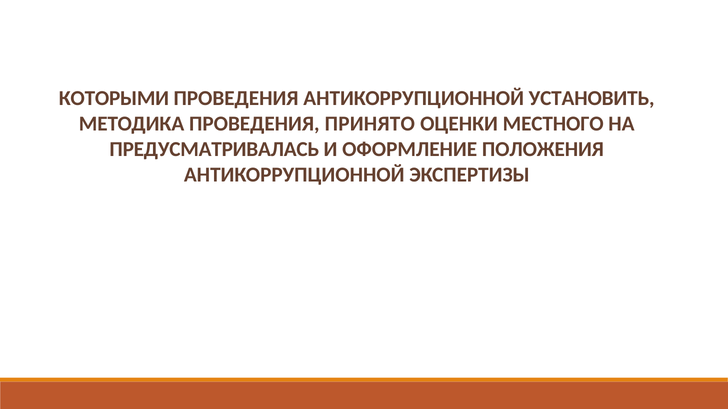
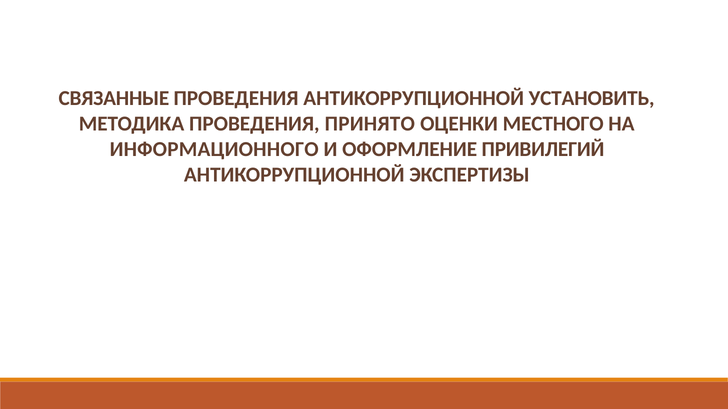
КОТОРЫМИ: КОТОРЫМИ -> СВЯЗАННЫЕ (114, 98)
ПРЕДУСМАТРИВАЛАСЬ: ПРЕДУСМАТРИВАЛАСЬ -> ИНФОРМАЦИОННОГО (214, 149)
ПОЛОЖЕНИЯ: ПОЛОЖЕНИЯ -> ПРИВИЛЕГИЙ (543, 149)
